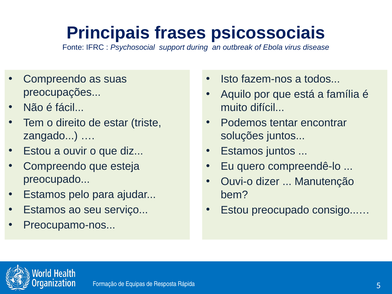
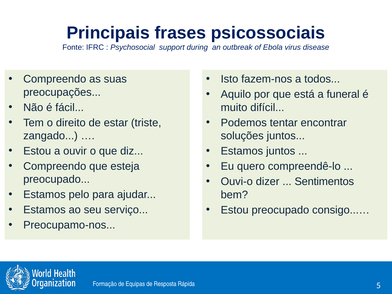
família: família -> funeral (343, 94)
Manutenção: Manutenção -> Sentimentos (324, 182)
